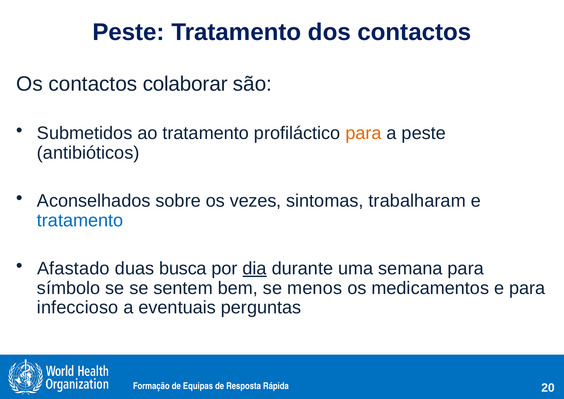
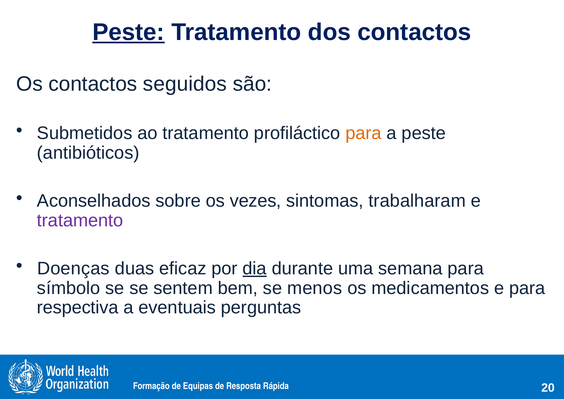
Peste underline: none -> present (129, 32)
colaborar: colaborar -> seguidos (185, 84)
tratamento colour: blue -> purple (80, 220)
Afastado: Afastado -> Doenças (73, 268)
busca: busca -> eficaz (183, 268)
infeccioso: infeccioso -> respectiva (78, 308)
